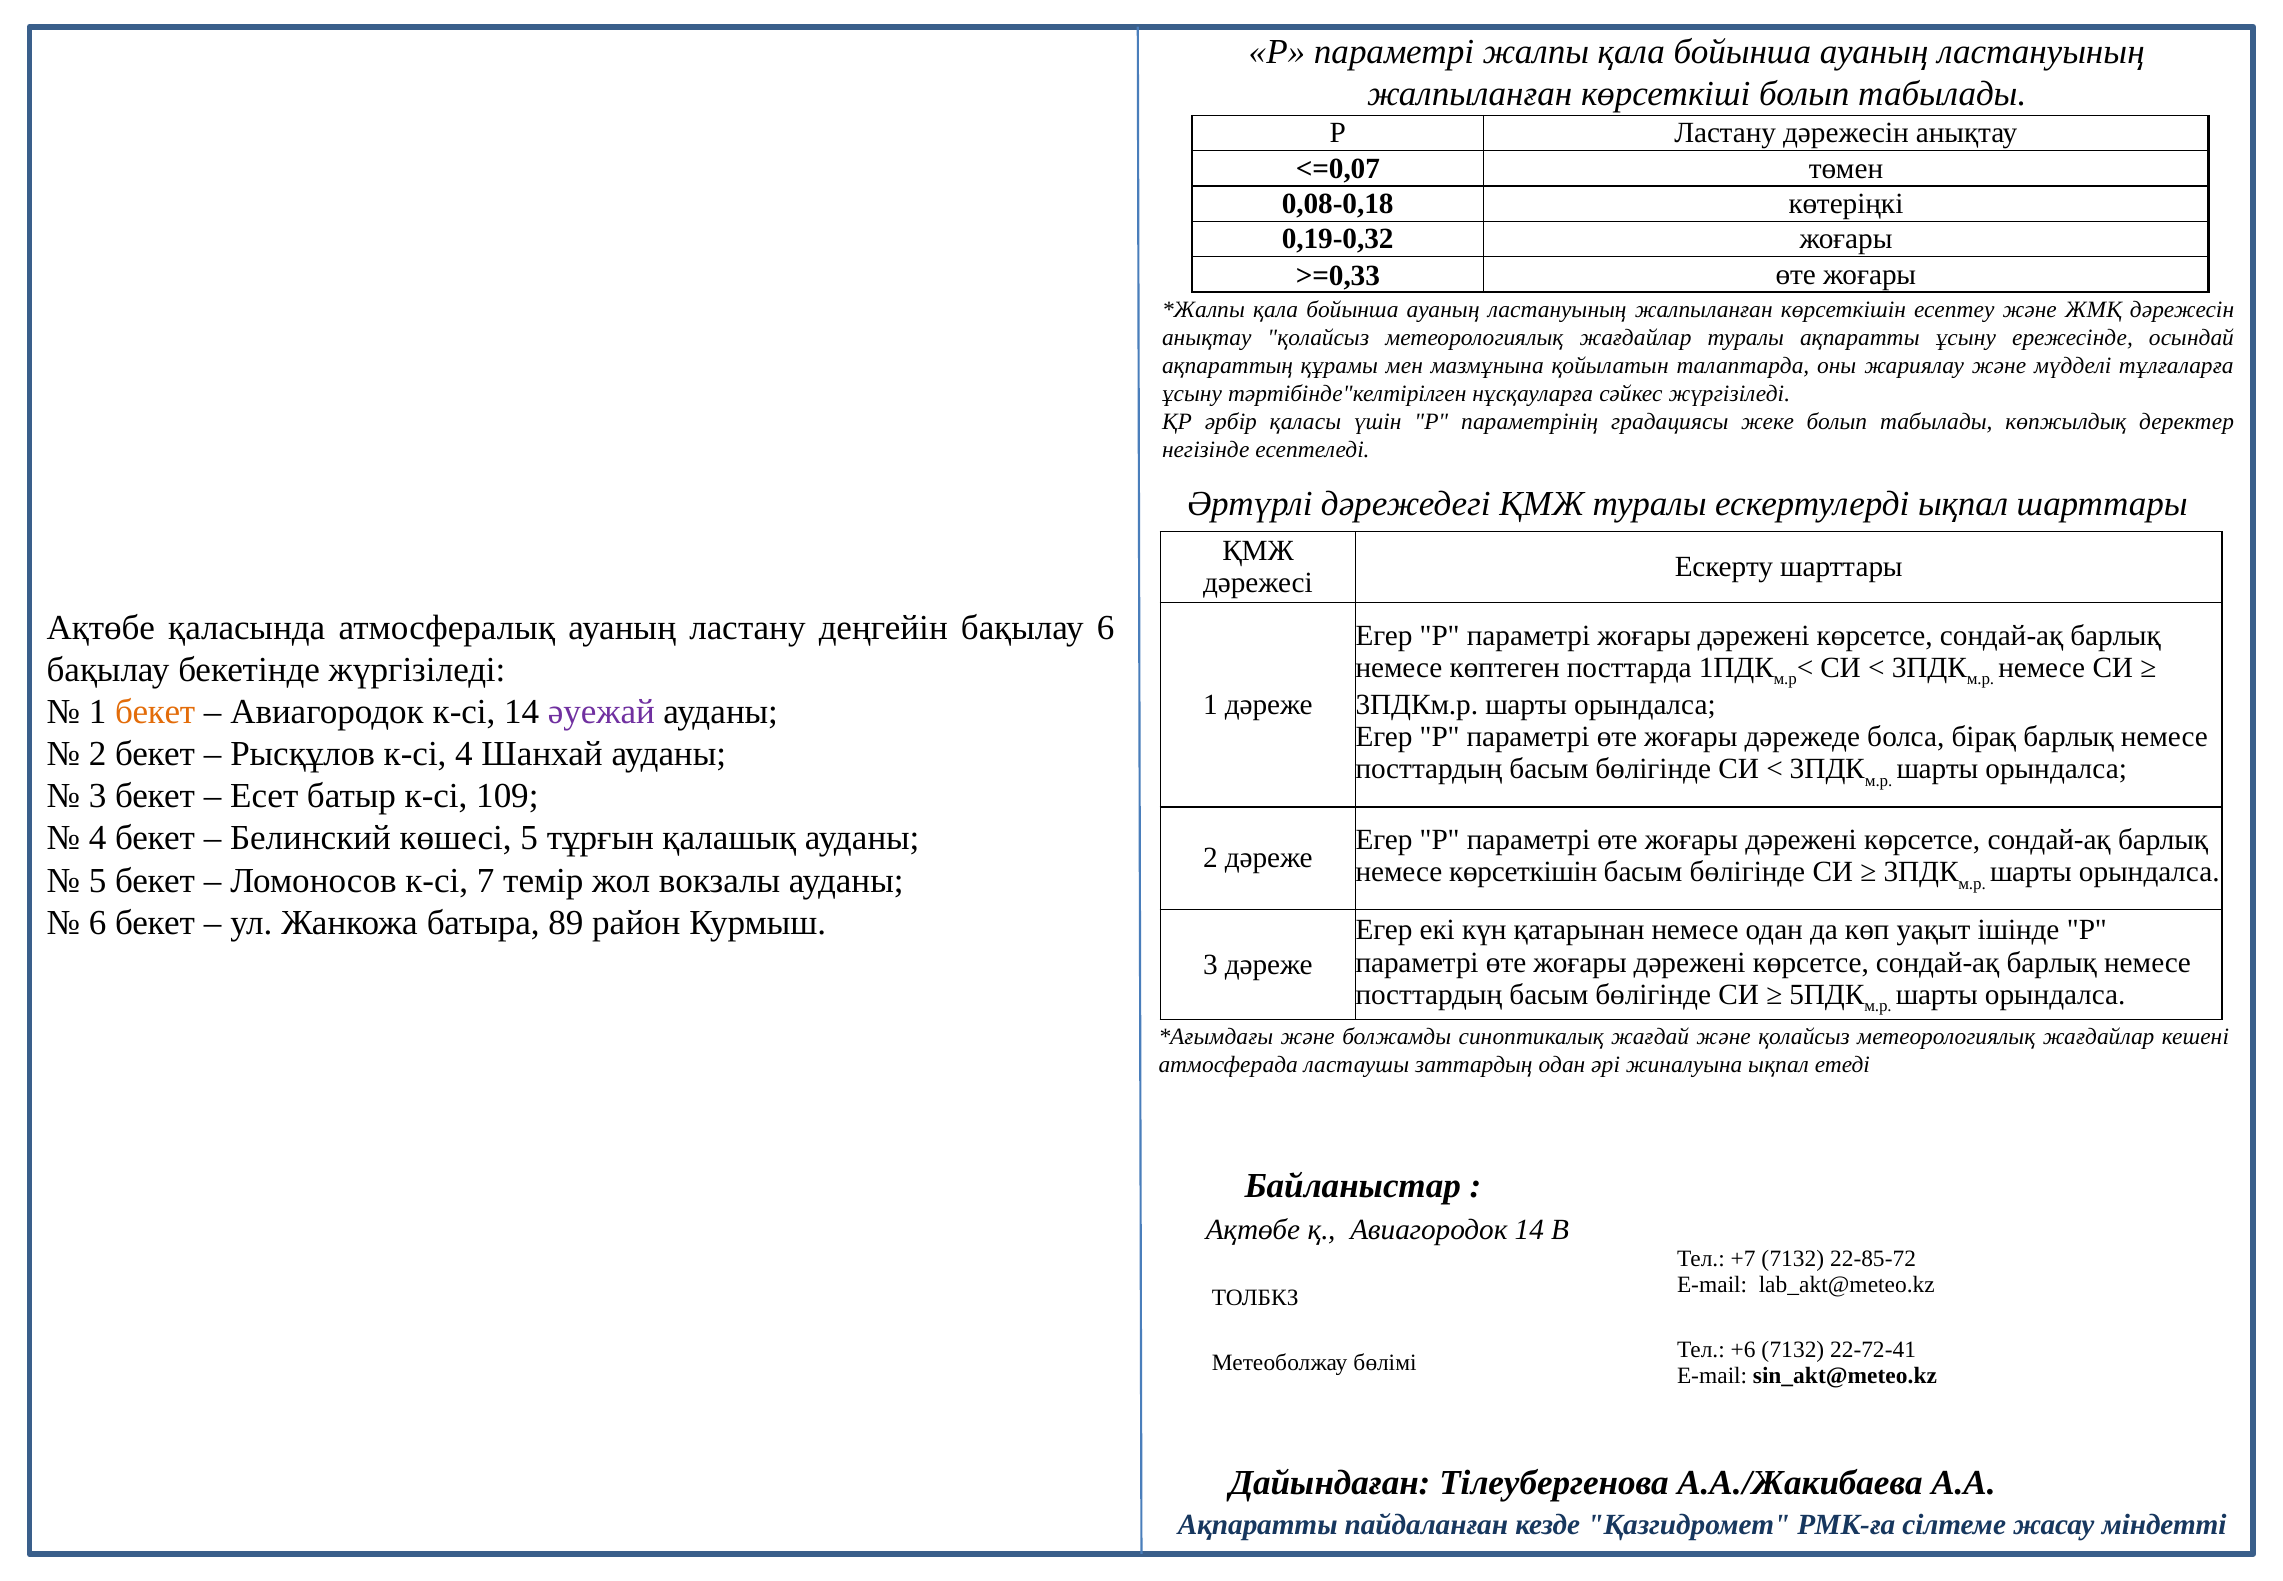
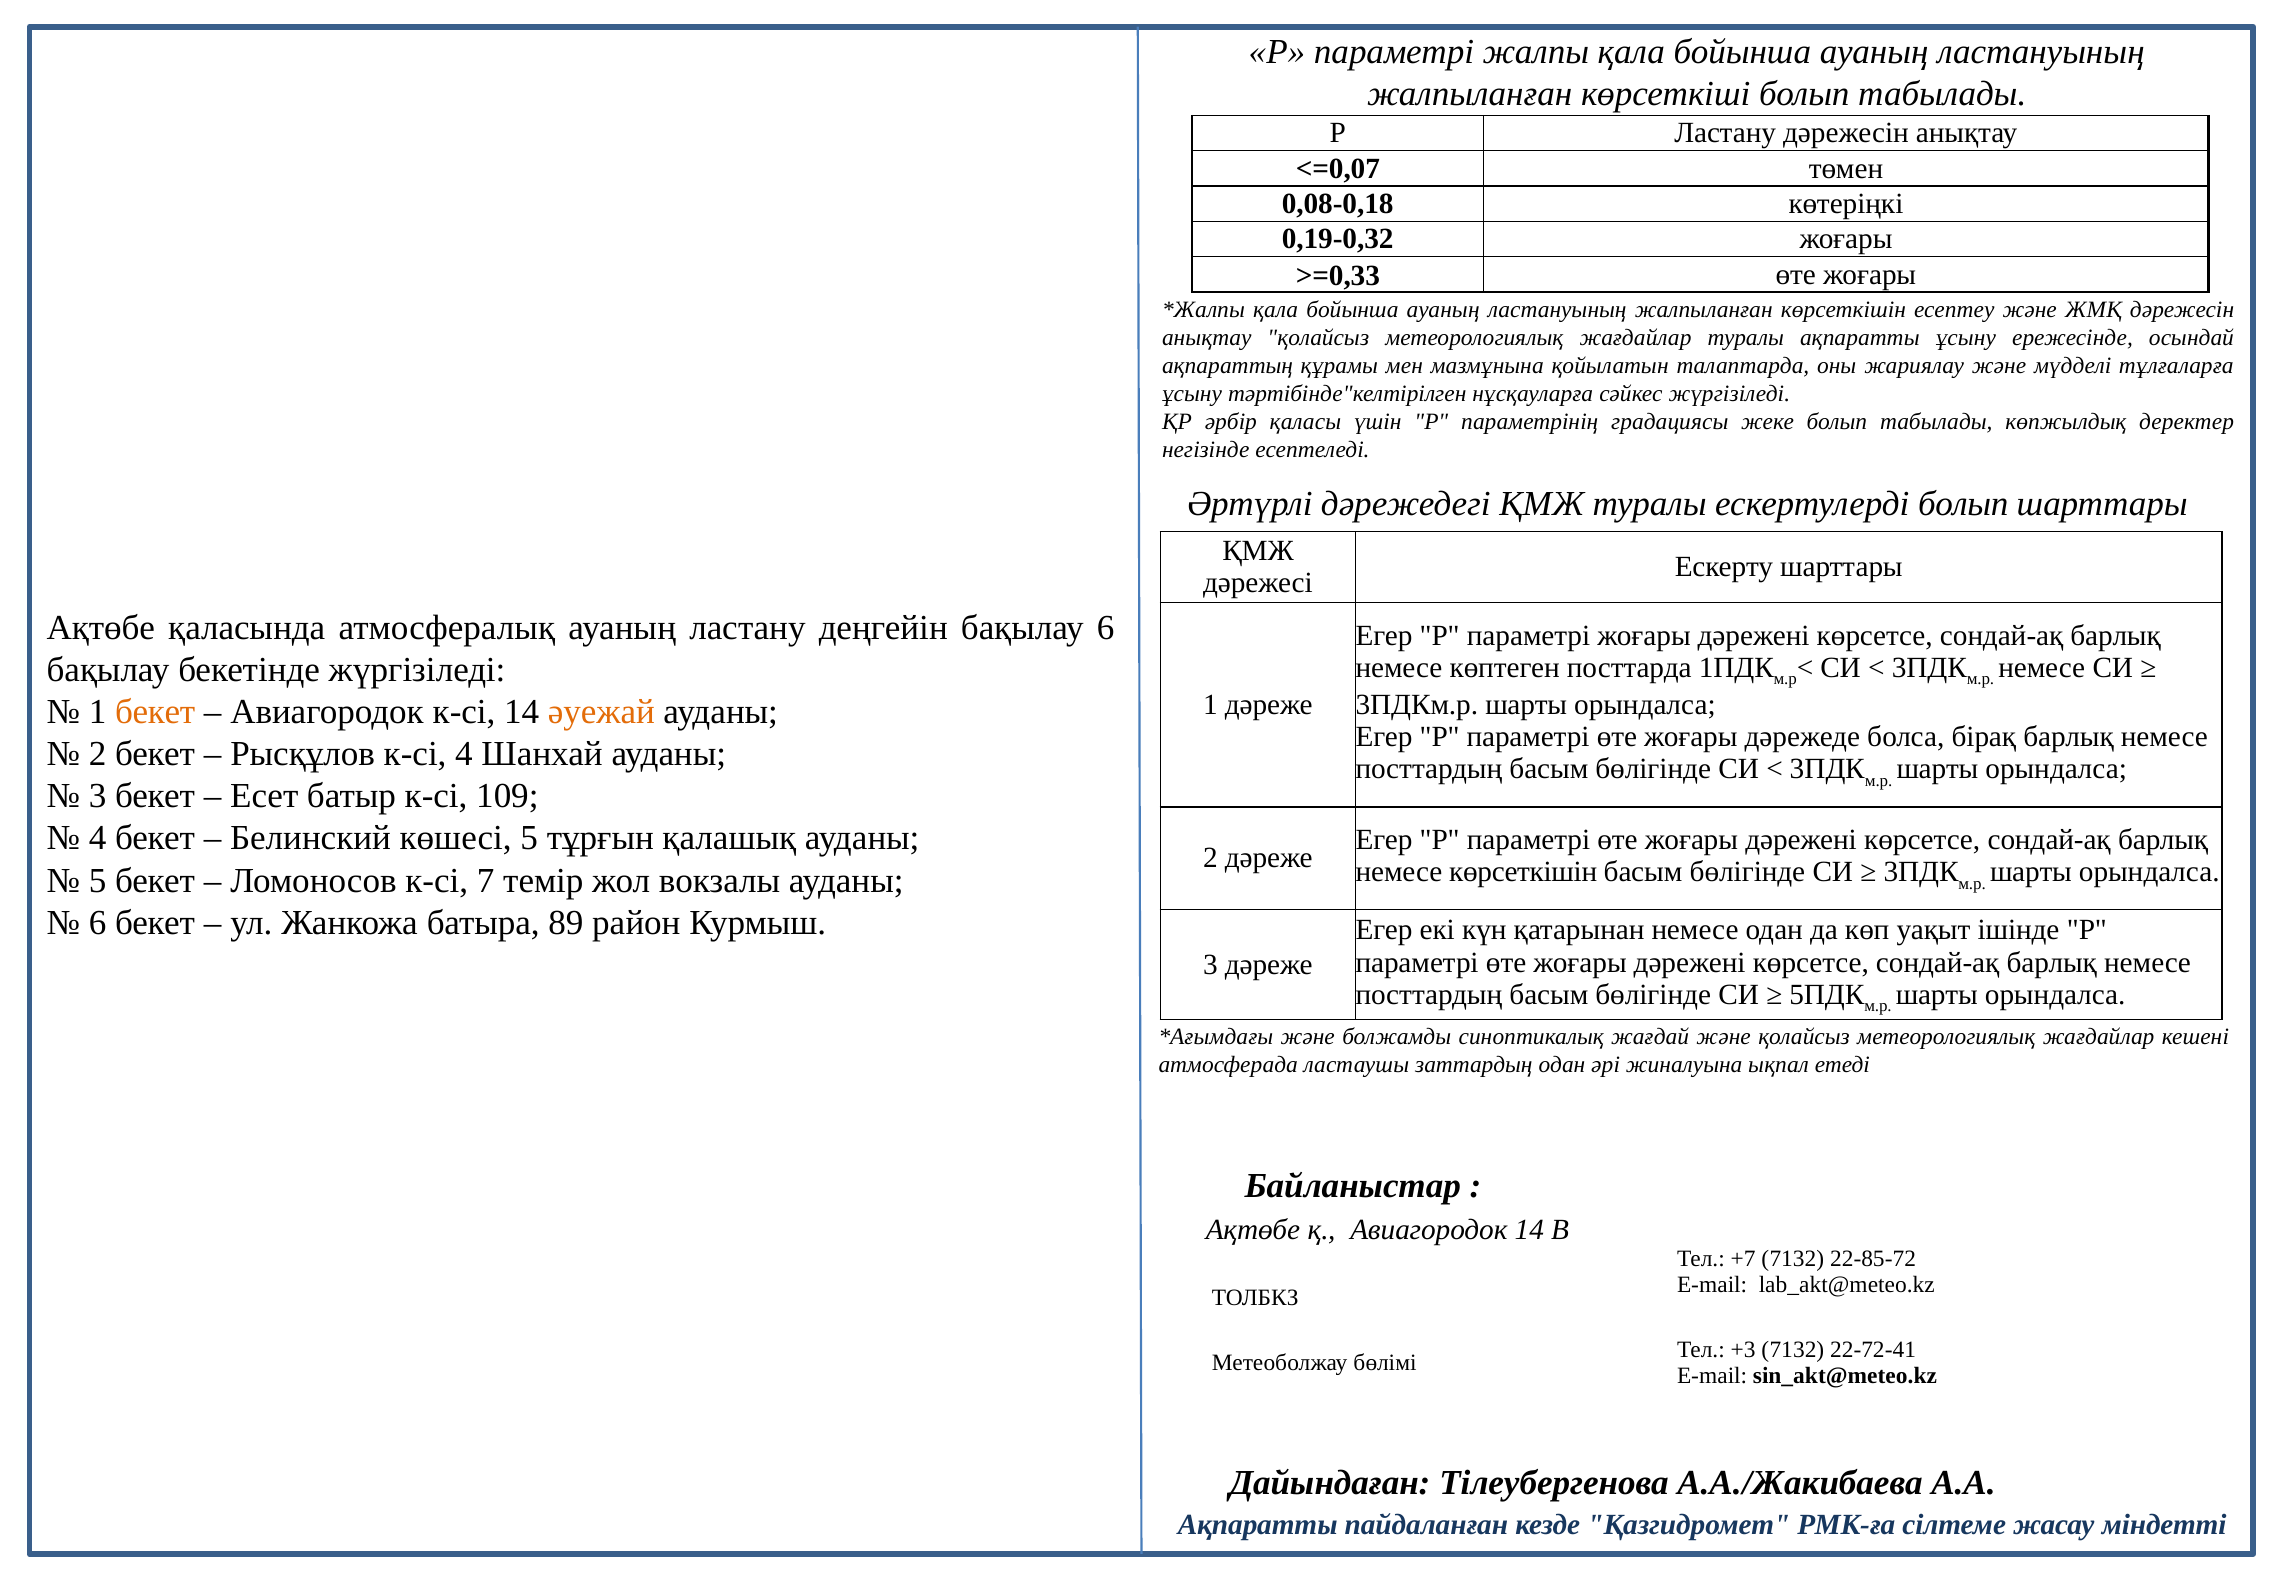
ескертулерді ықпал: ықпал -> болып (1963, 504)
әуежай colour: purple -> orange (601, 712)
+6: +6 -> +3 (1743, 1350)
